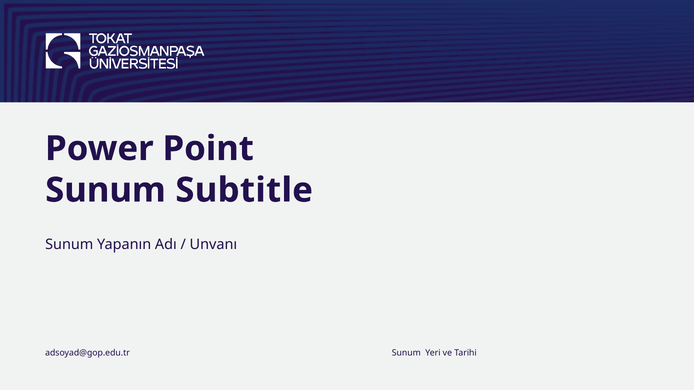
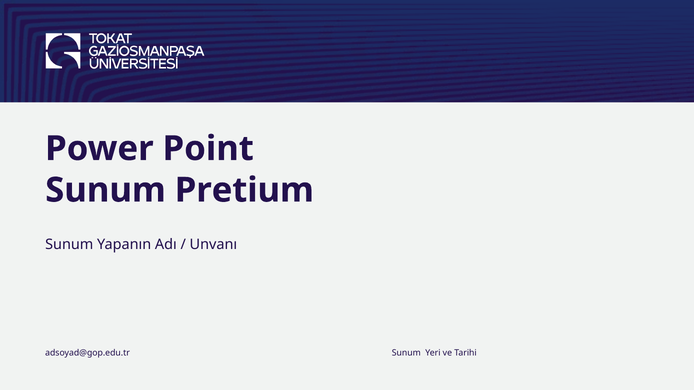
Subtitle: Subtitle -> Pretium (244, 190)
